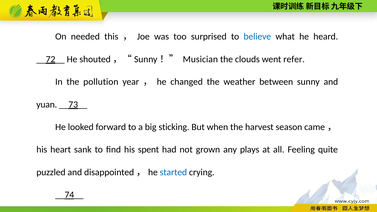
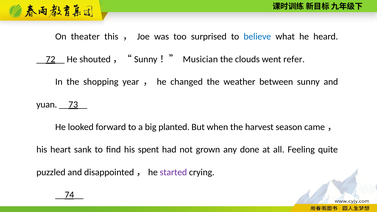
needed: needed -> theater (85, 37)
pollution: pollution -> shopping (101, 82)
sticking: sticking -> planted (174, 127)
plays: plays -> done (250, 150)
started colour: blue -> purple (173, 172)
